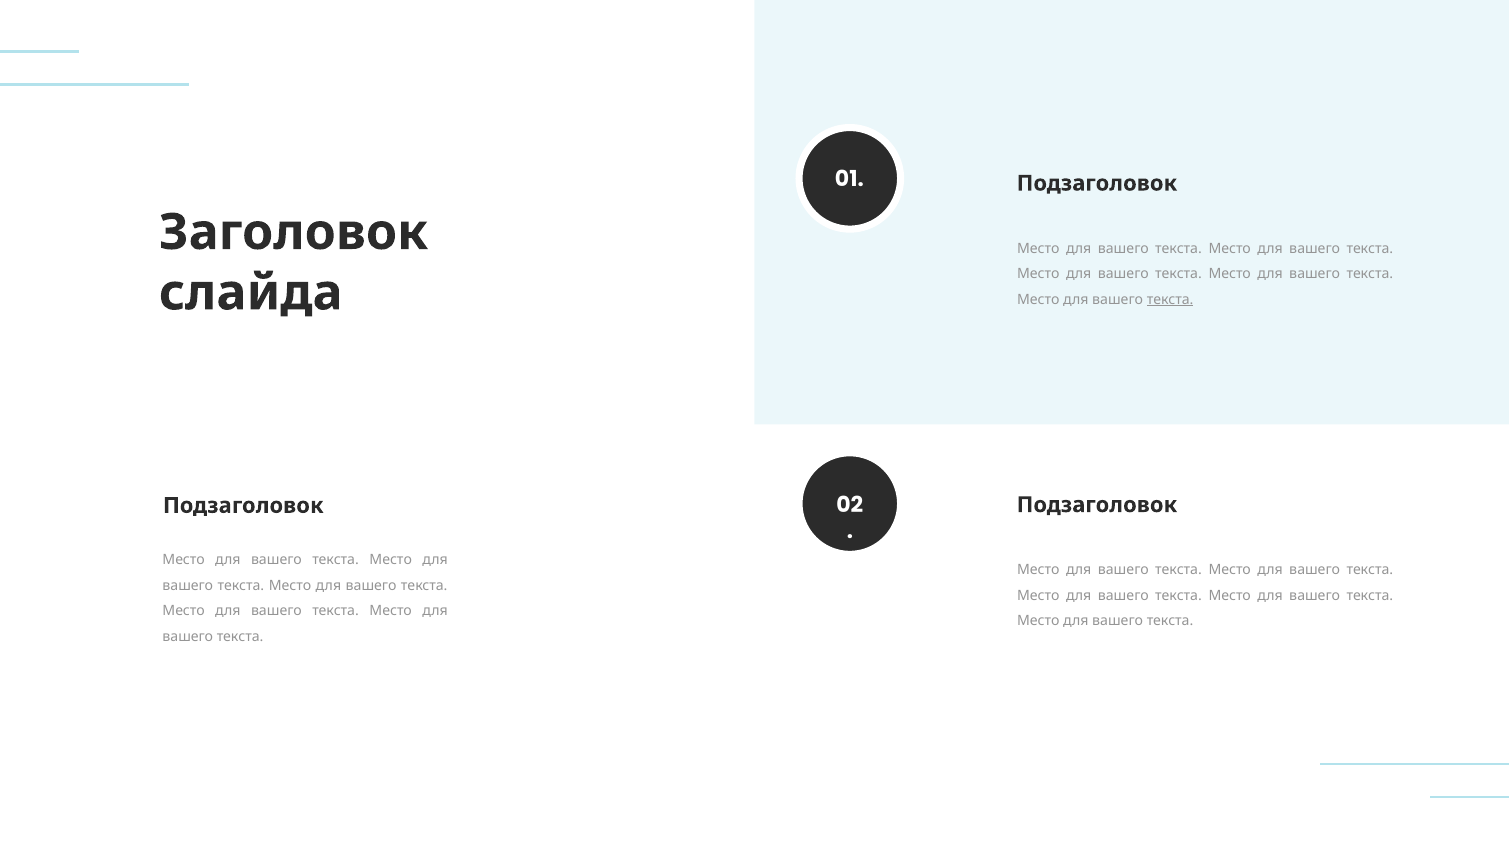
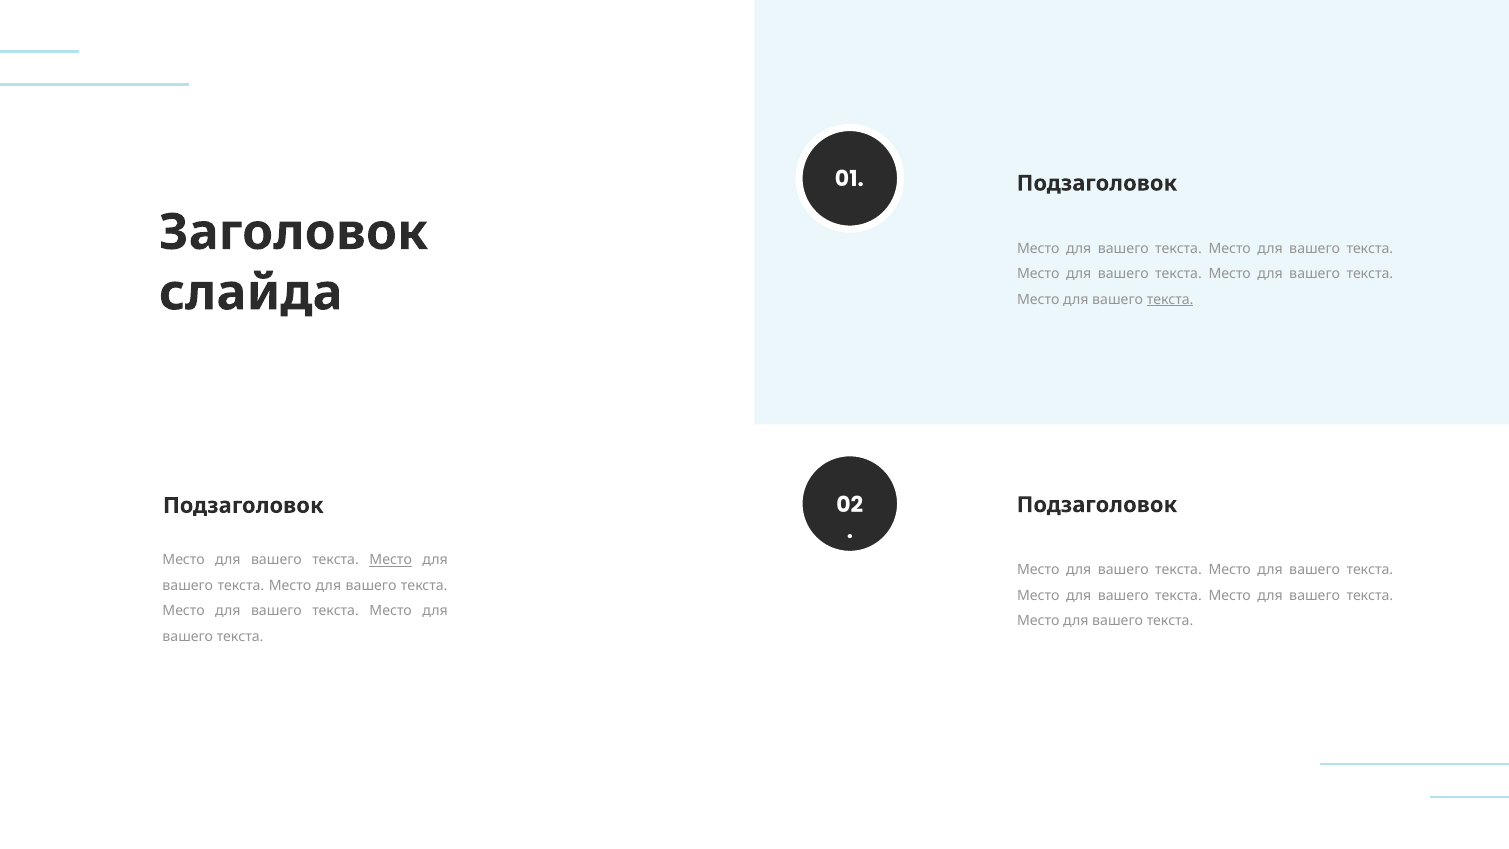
Место underline: none -> present (391, 560)
